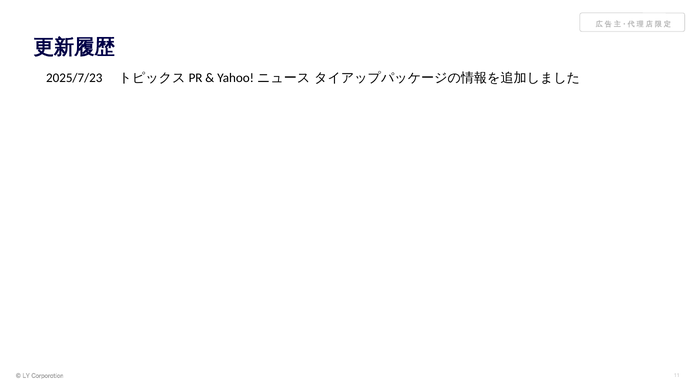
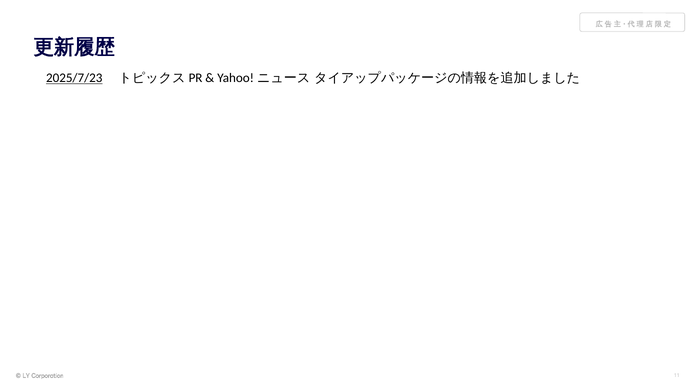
2025/7/23 underline: none -> present (74, 78)
